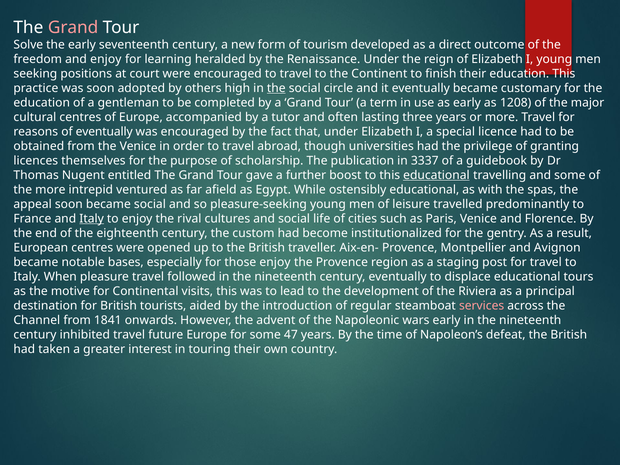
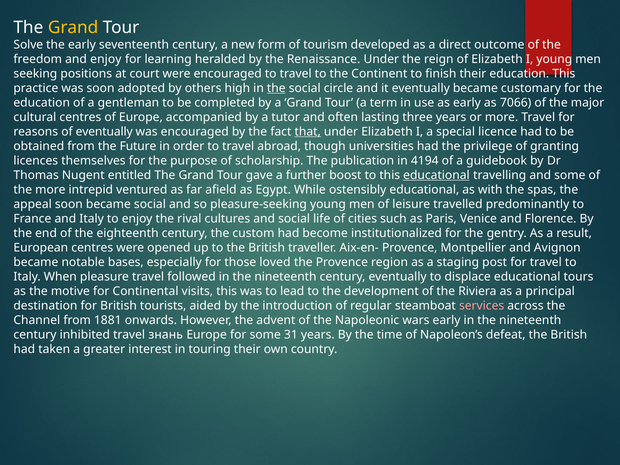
Grand colour: pink -> yellow (73, 27)
1208: 1208 -> 7066 (516, 103)
that underline: none -> present (308, 132)
the Venice: Venice -> Future (138, 146)
3337: 3337 -> 4194 (425, 161)
Italy underline: present -> none (92, 219)
those enjoy: enjoy -> loved (275, 262)
1841: 1841 -> 1881 (108, 320)
future: future -> знань (166, 335)
47: 47 -> 31 (291, 335)
